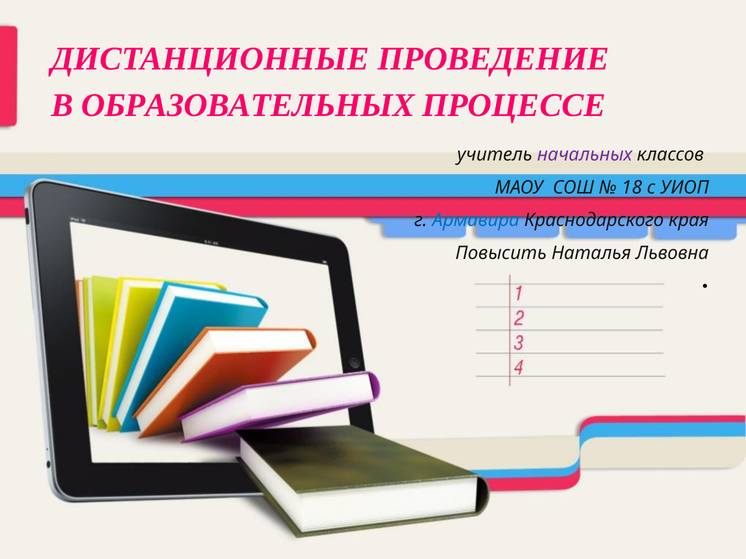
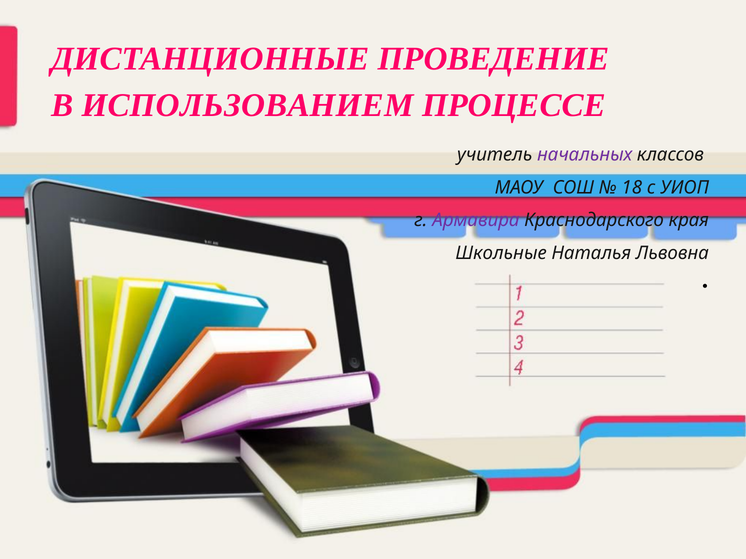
ОБРАЗОВАТЕЛЬНЫХ: ОБРАЗОВАТЕЛЬНЫХ -> ИСПОЛЬЗОВАНИЕМ (248, 105)
Армавира colour: blue -> purple (476, 220)
Повысить: Повысить -> Школьные (501, 253)
